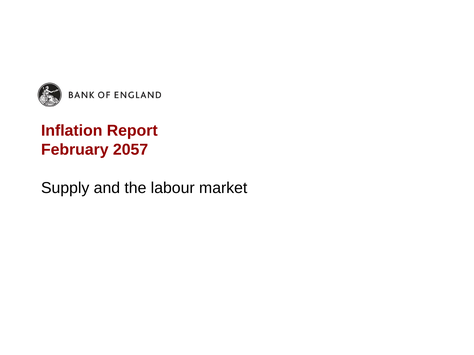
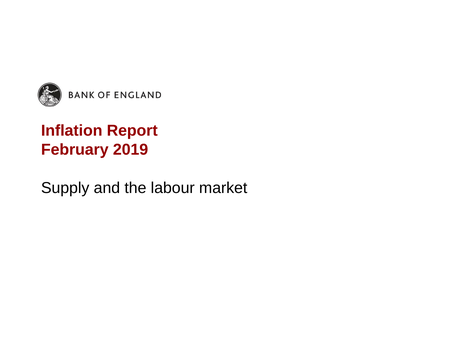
2057: 2057 -> 2019 (131, 150)
